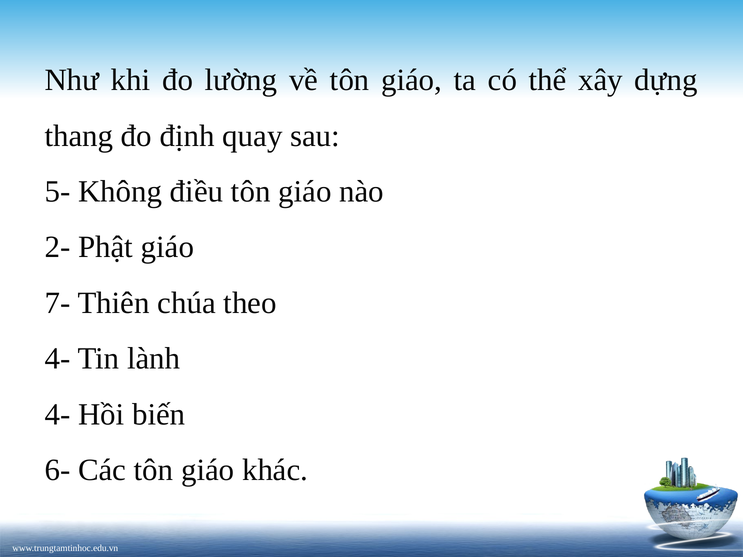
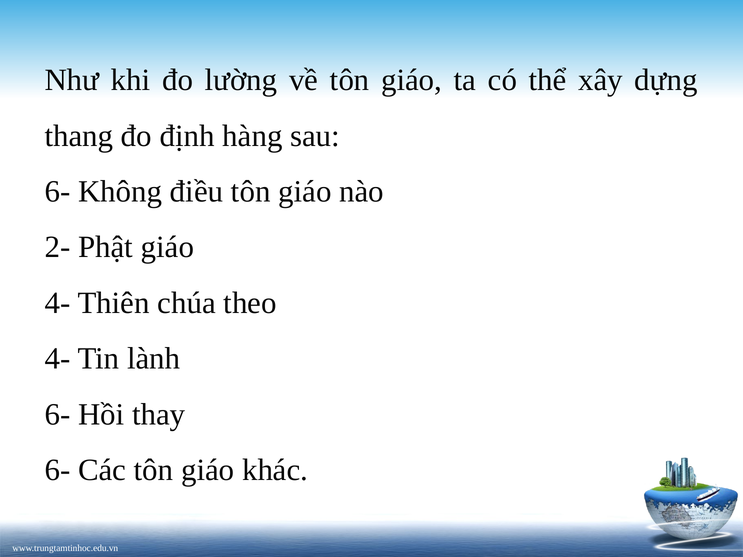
quay: quay -> hàng (252, 136)
5-: 5- -> 6- (57, 192)
7-: 7- -> 4- (57, 303)
4-: 4- -> 6- (57, 415)
biến: biến -> thay (159, 415)
